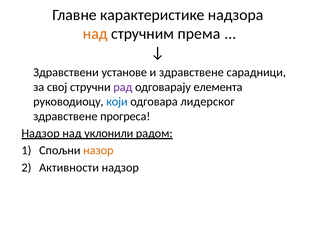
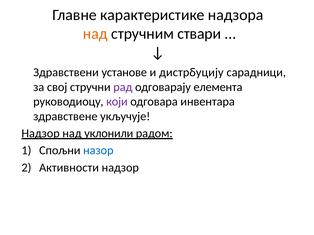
према: према -> ствари (199, 34)
и здравствене: здравствене -> дистрбуцију (191, 73)
који colour: blue -> purple (117, 102)
лидерског: лидерског -> инвентара (208, 102)
прогреса: прогреса -> укључује (125, 117)
назор colour: orange -> blue (98, 151)
